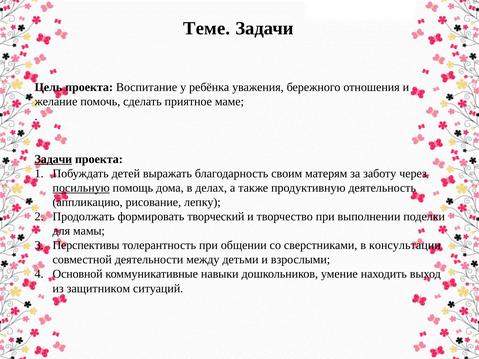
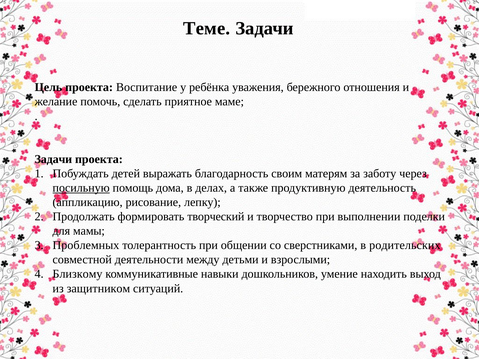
Задачи underline: present -> none (53, 159)
Перспективы: Перспективы -> Проблемных (86, 245)
консультации: консультации -> родительских (405, 245)
Основной: Основной -> Близкому (77, 274)
